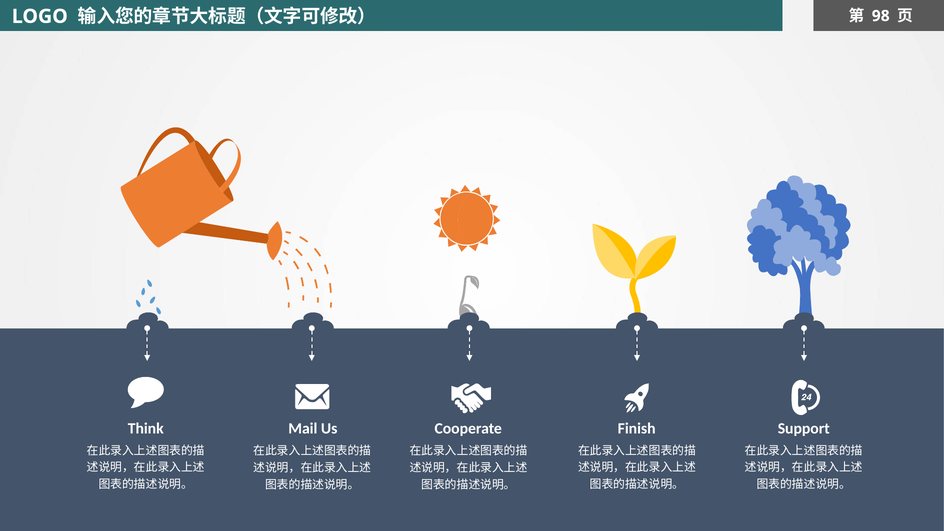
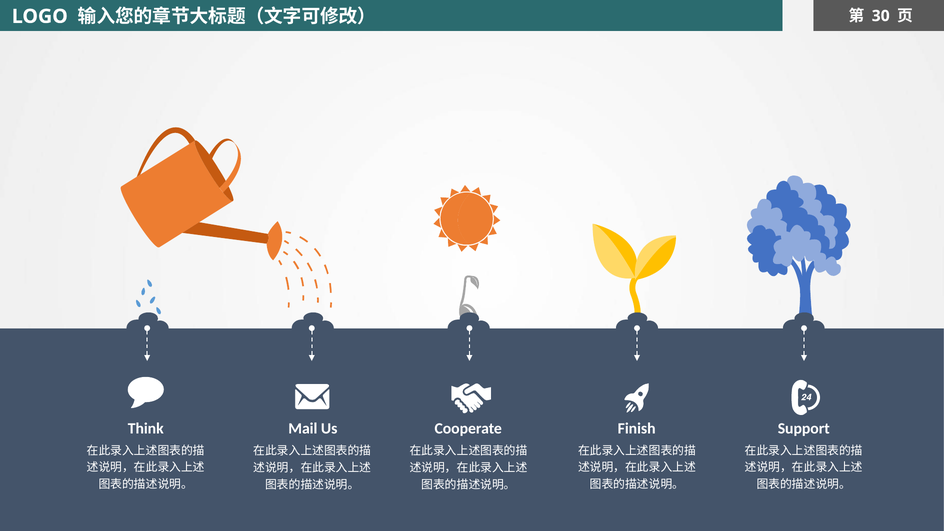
98: 98 -> 30 (881, 16)
